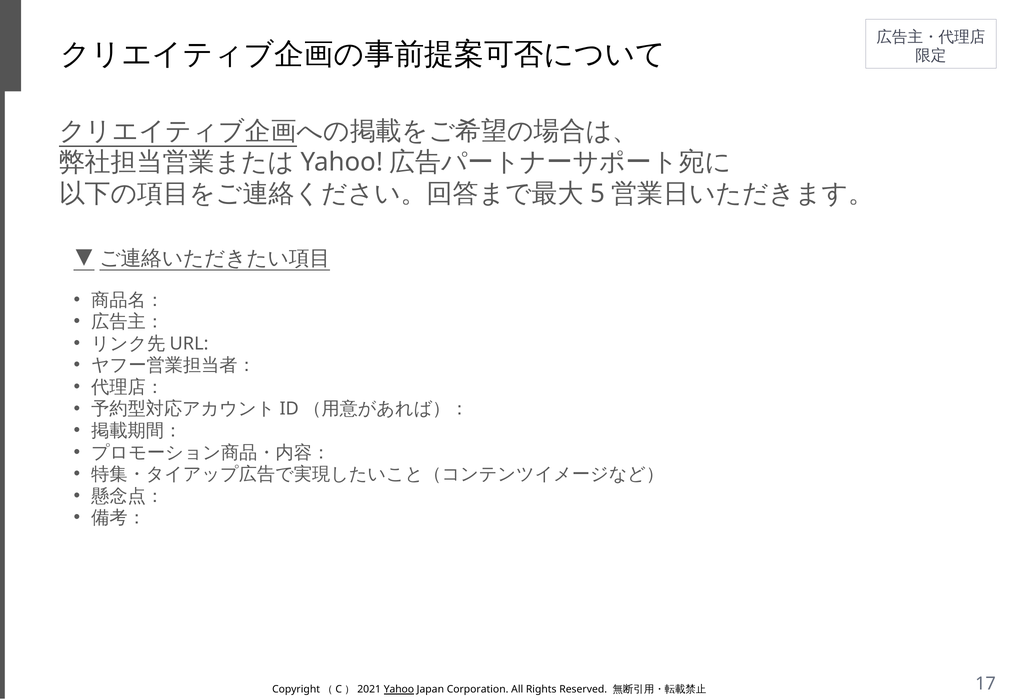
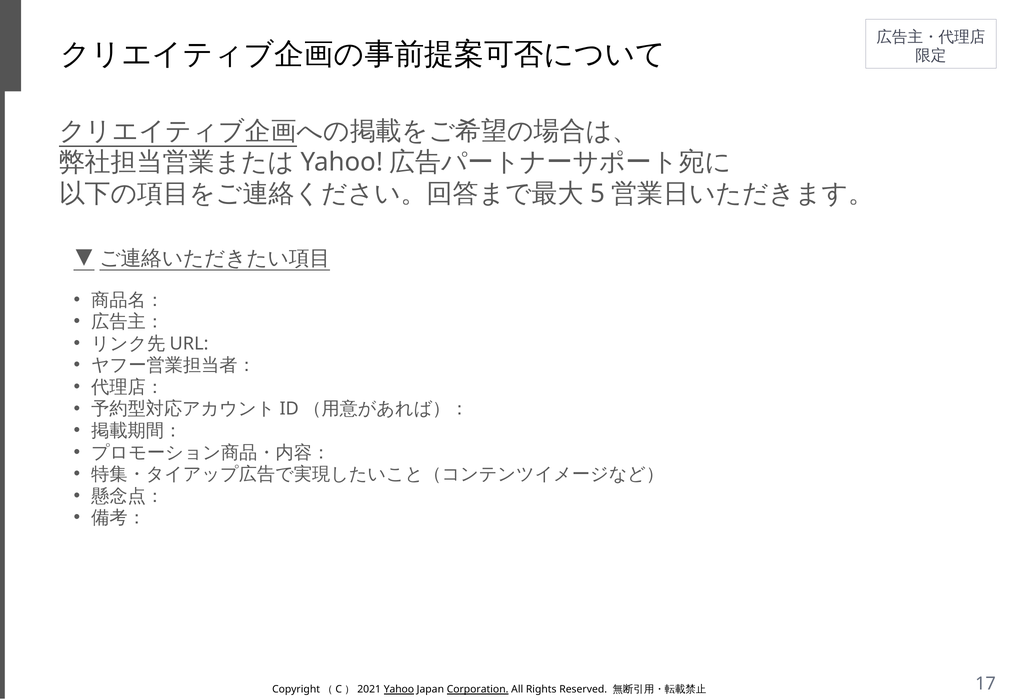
Corporation underline: none -> present (478, 689)
